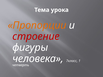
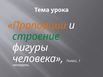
строение colour: red -> green (36, 37)
